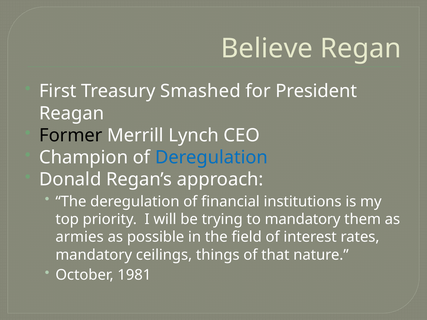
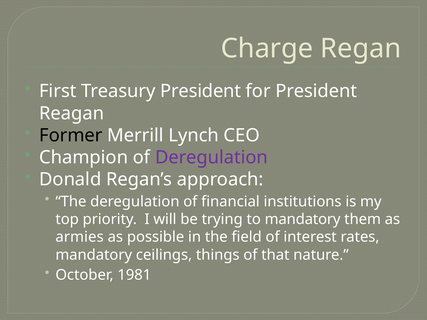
Believe: Believe -> Charge (267, 49)
Treasury Smashed: Smashed -> President (201, 91)
Deregulation colour: blue -> purple (211, 158)
